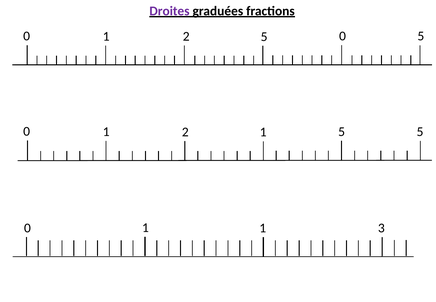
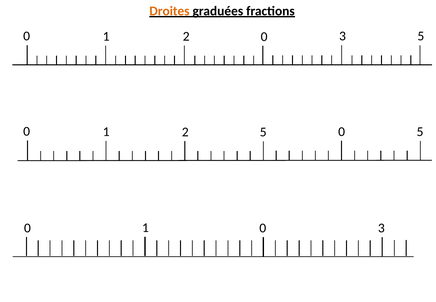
Droites colour: purple -> orange (169, 11)
0: 0 -> 3 (342, 36)
2 5: 5 -> 0 (264, 37)
5: 5 -> 0 (342, 132)
2 1: 1 -> 5 (263, 132)
1: 1 -> 0 (263, 228)
